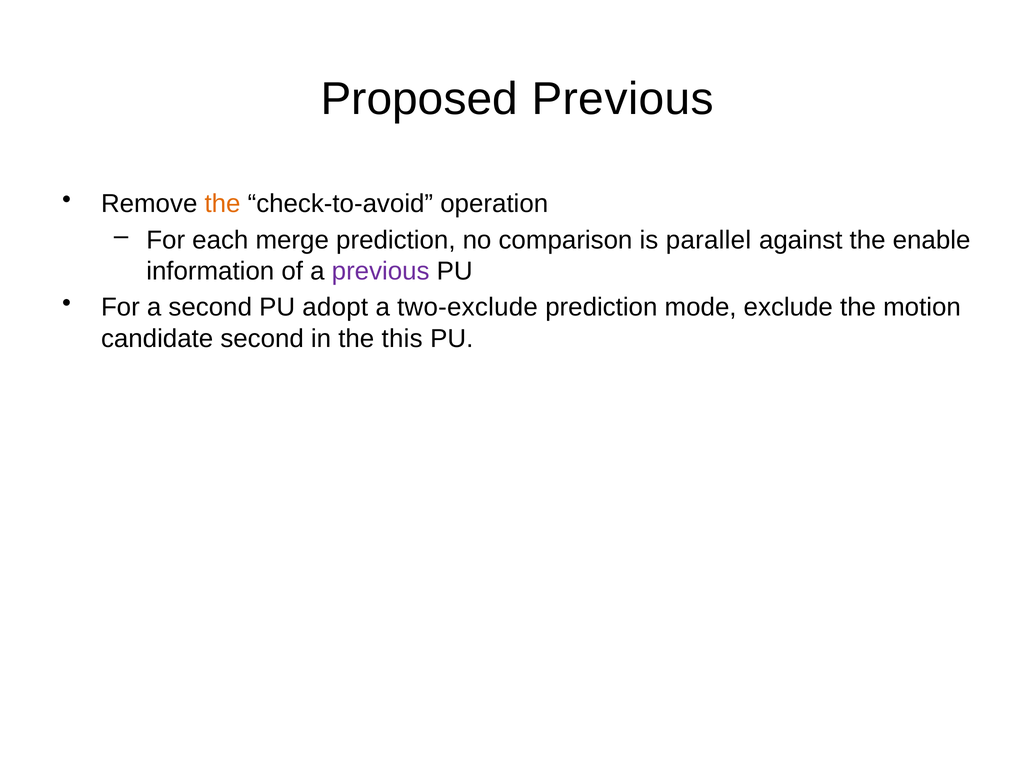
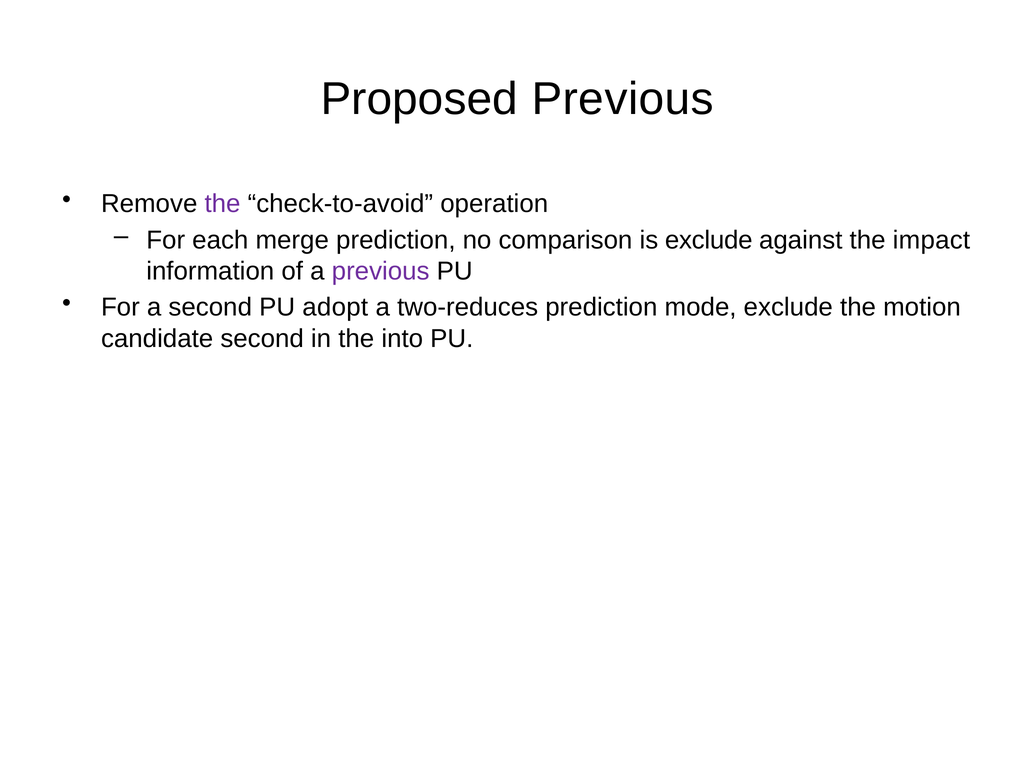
the colour: orange -> purple (223, 204)
is parallel: parallel -> exclude (709, 240)
enable: enable -> impact (931, 240)
two-exclude: two-exclude -> two-reduces (468, 307)
this: this -> into (402, 339)
